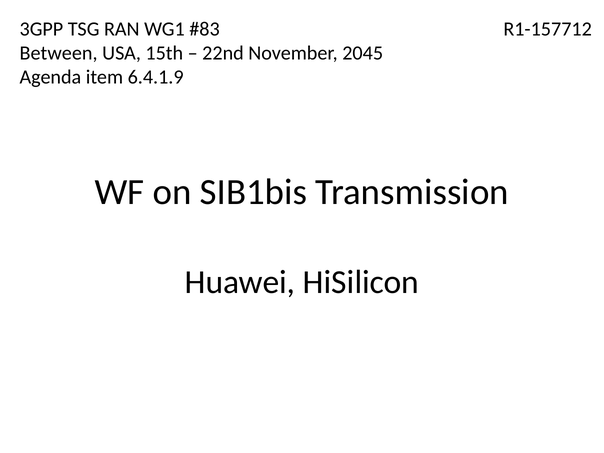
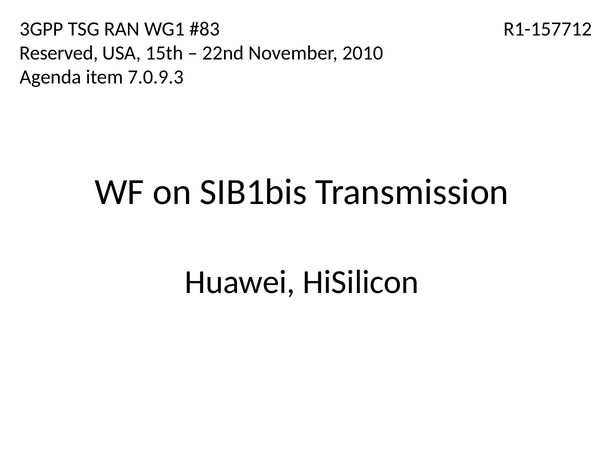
Between: Between -> Reserved (59, 53)
2045: 2045 -> 2010 (363, 53)
6.4.1.9: 6.4.1.9 -> 7.0.9.3 (156, 77)
